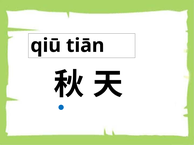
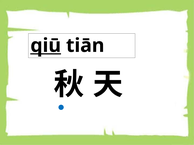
qiū underline: none -> present (46, 46)
